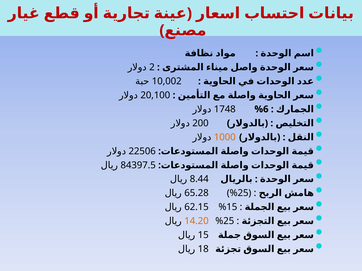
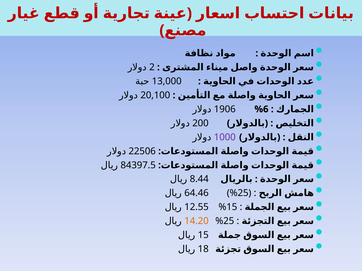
10,002: 10,002 -> 13,000 (167, 81)
1748: 1748 -> 1906 (225, 109)
1000 colour: orange -> purple (225, 137)
65.28: 65.28 -> 64.46 (197, 193)
62.15: 62.15 -> 12.55 (197, 207)
